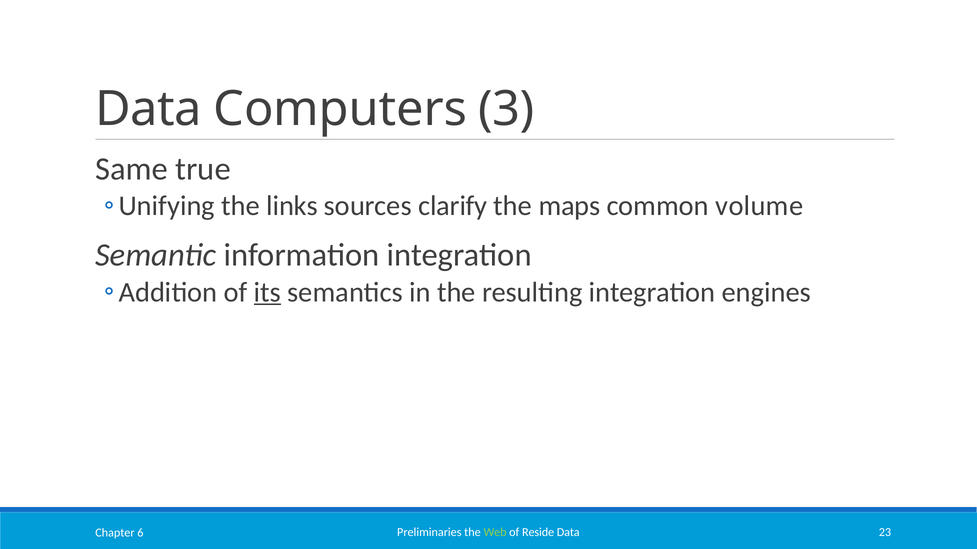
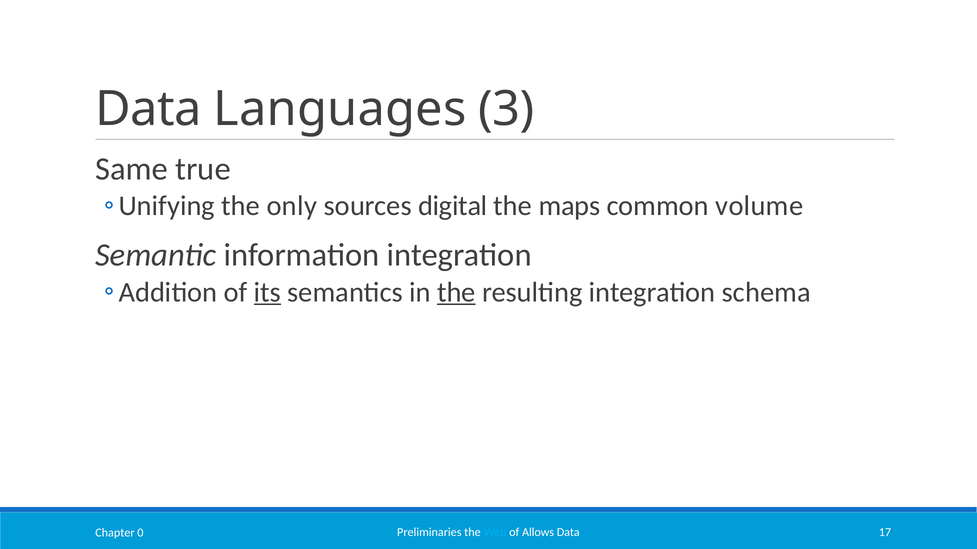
Computers: Computers -> Languages (340, 109)
links: links -> only (292, 206)
clarify: clarify -> digital (453, 206)
the underline: none -> present (456, 292)
engines: engines -> schema (766, 292)
Web colour: light green -> light blue (495, 533)
Reside: Reside -> Allows (538, 533)
23: 23 -> 17 (885, 533)
6: 6 -> 0 (140, 533)
